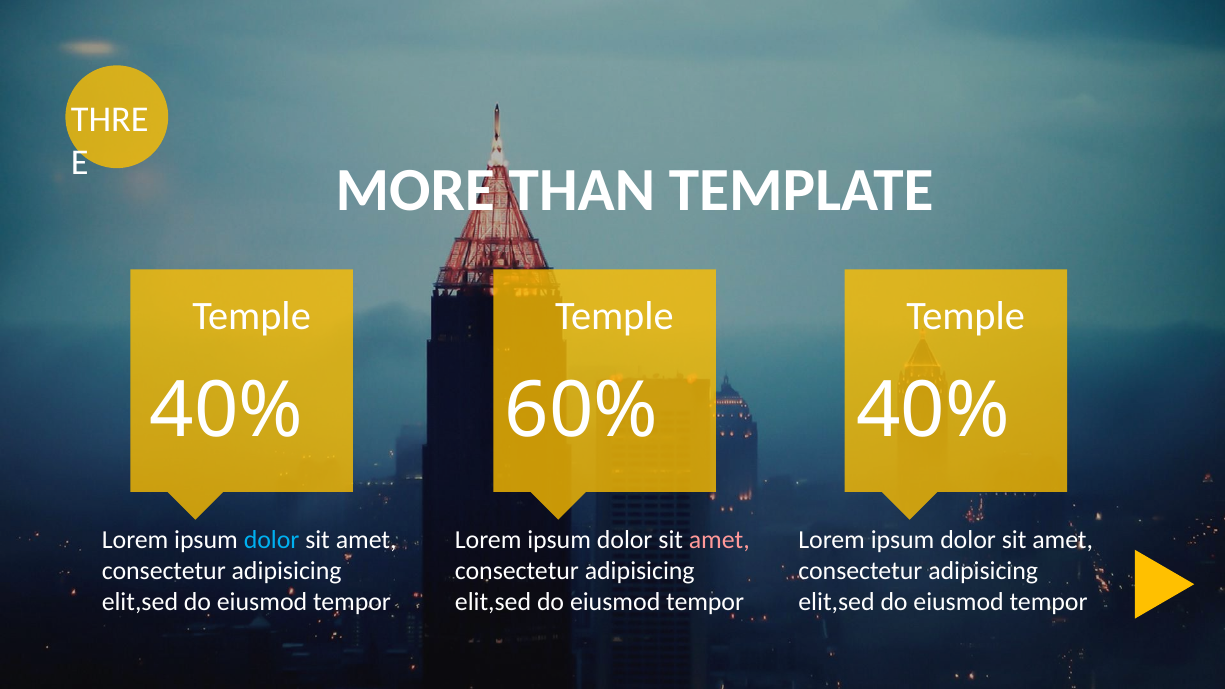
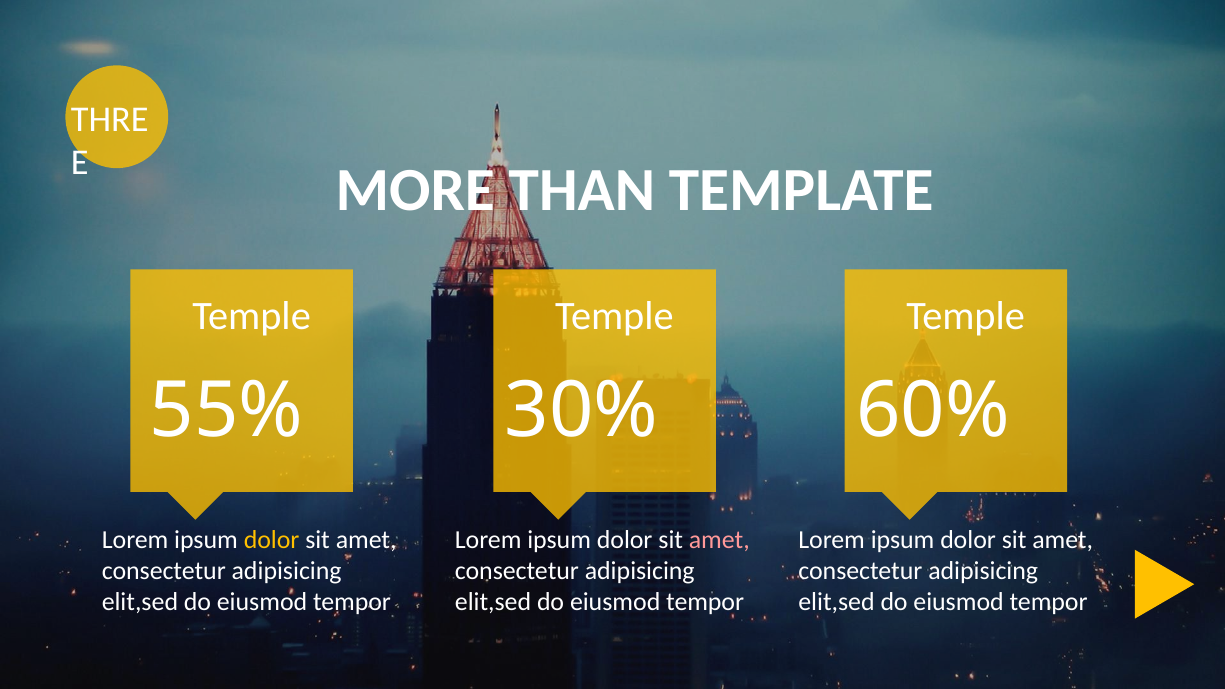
40%: 40% -> 55% (227, 411)
60%: 60% -> 30% (582, 411)
40%: 40% -> 60% (933, 411)
dolor colour: light blue -> yellow (272, 540)
